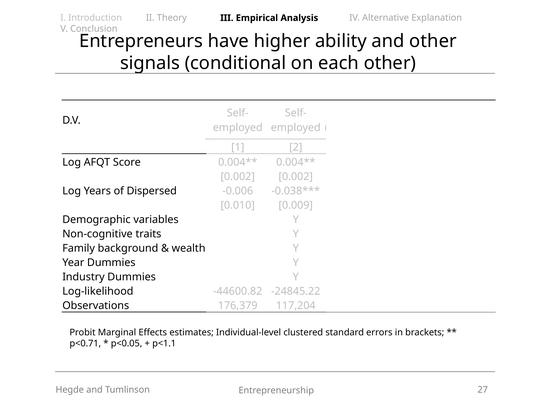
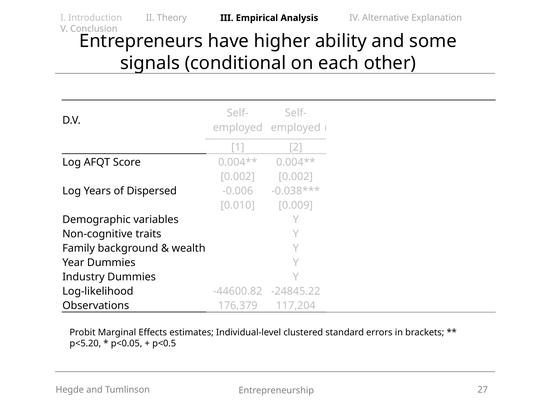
and other: other -> some (433, 41)
p<0.71: p<0.71 -> p<5.20 (85, 343)
p<1.1: p<1.1 -> p<0.5 (164, 343)
